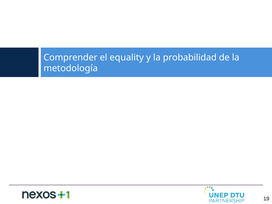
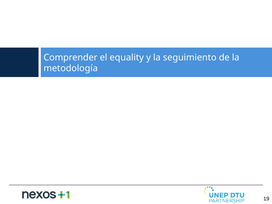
probabilidad: probabilidad -> seguimiento (190, 58)
